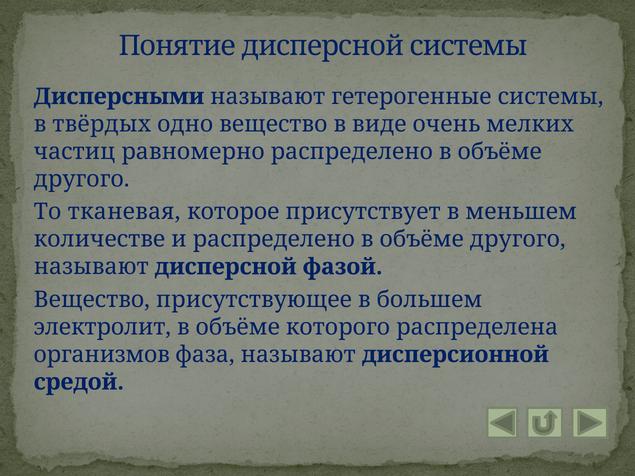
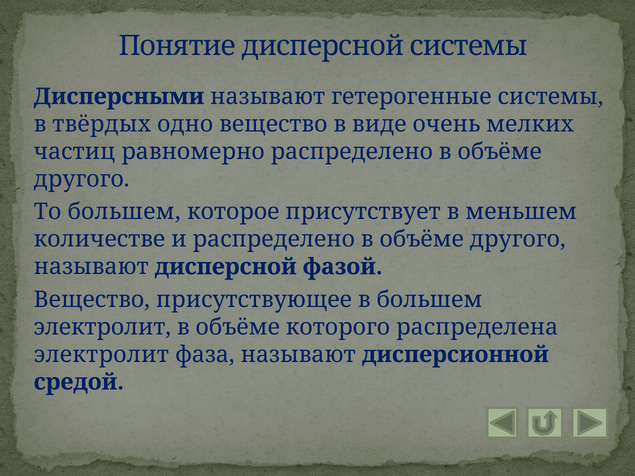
То тканевая: тканевая -> большем (124, 212)
организмов: организмов -> электролит (101, 355)
